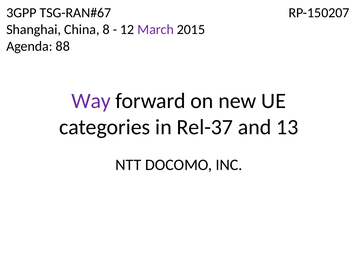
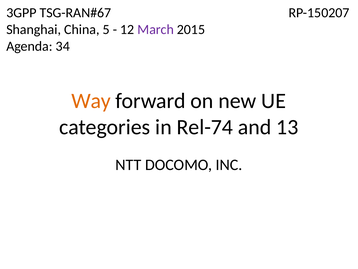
8: 8 -> 5 (106, 30)
88: 88 -> 34 (63, 46)
Way colour: purple -> orange (91, 101)
Rel-37: Rel-37 -> Rel-74 (205, 127)
